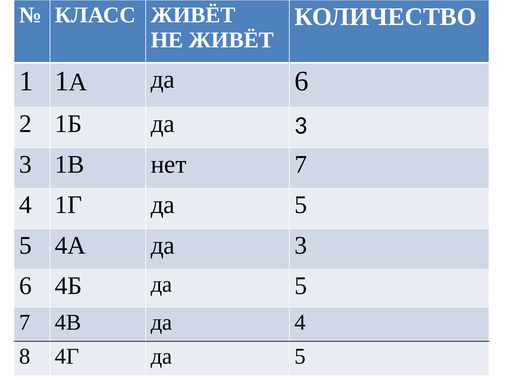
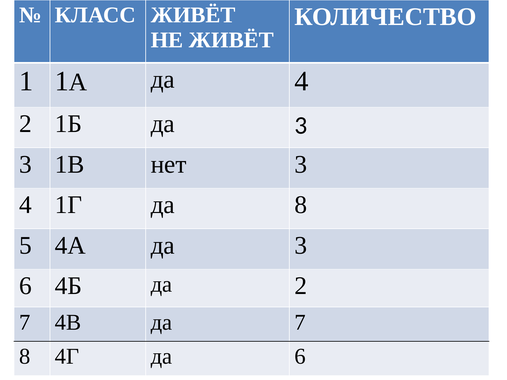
да 6: 6 -> 4 (302, 81)
нет 7: 7 -> 3 (301, 165)
1Г да 5: 5 -> 8 (301, 205)
4Б да 5: 5 -> 2 (301, 286)
да 4: 4 -> 7 (300, 322)
4Г да 5: 5 -> 6 (300, 357)
